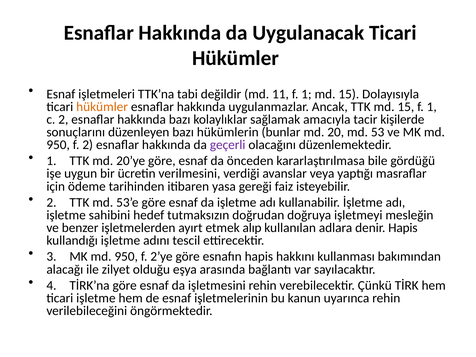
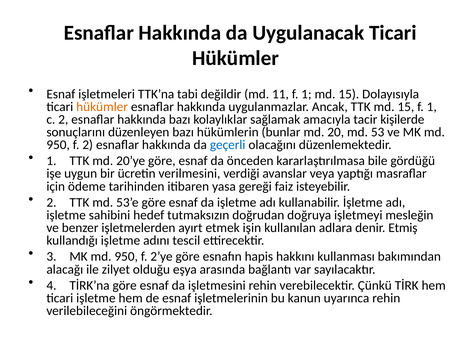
geçerli colour: purple -> blue (228, 145)
alıp: alıp -> işin (252, 228)
denir Hapis: Hapis -> Etmiş (403, 228)
